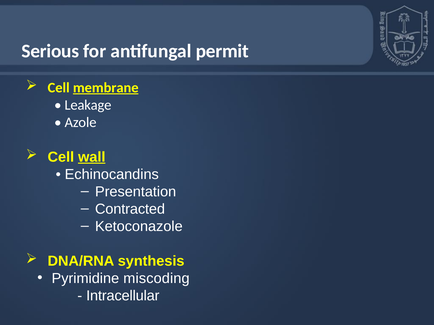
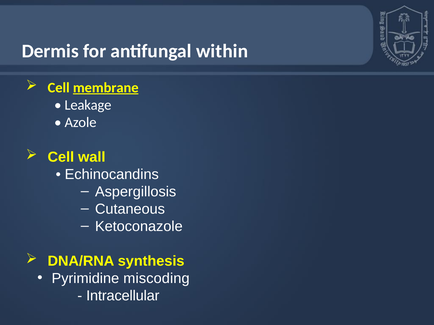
Serious: Serious -> Dermis (50, 51)
permit: permit -> within (222, 51)
wall underline: present -> none (92, 157)
Presentation: Presentation -> Aspergillosis (136, 192)
Contracted: Contracted -> Cutaneous (130, 209)
